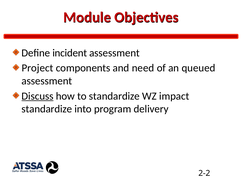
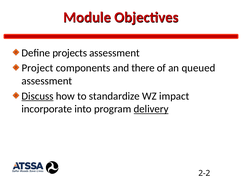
incident: incident -> projects (70, 53)
need: need -> there (143, 68)
standardize: standardize -> incorporate (47, 109)
delivery underline: none -> present (151, 109)
